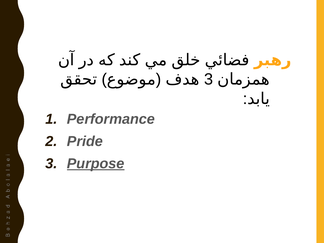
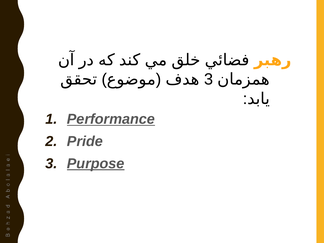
Performance underline: none -> present (111, 119)
